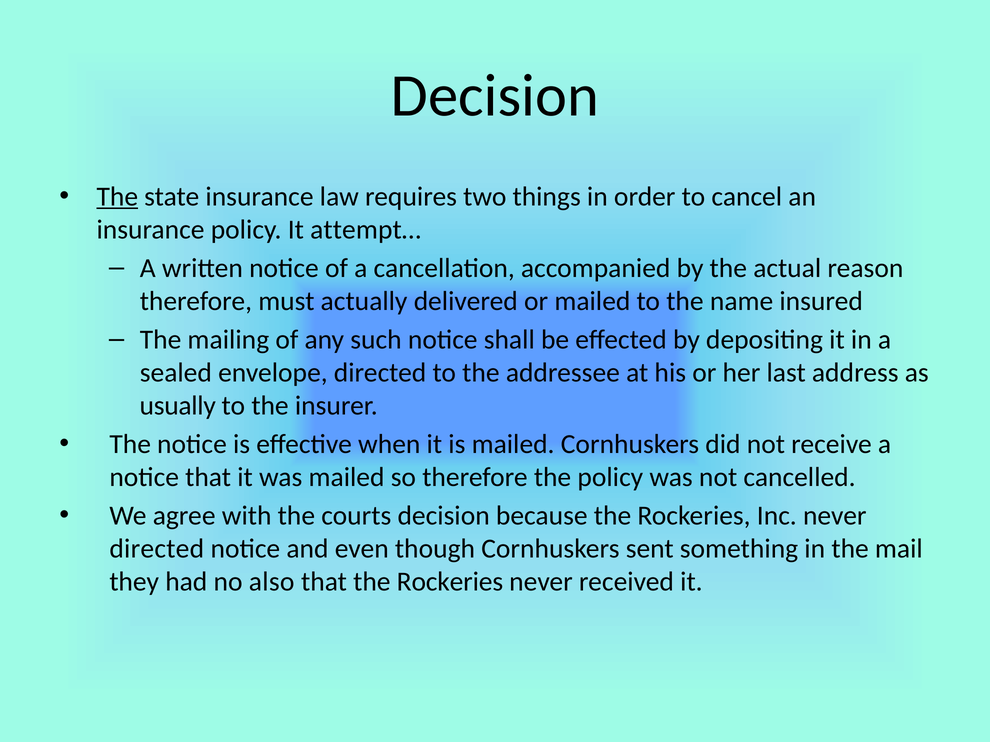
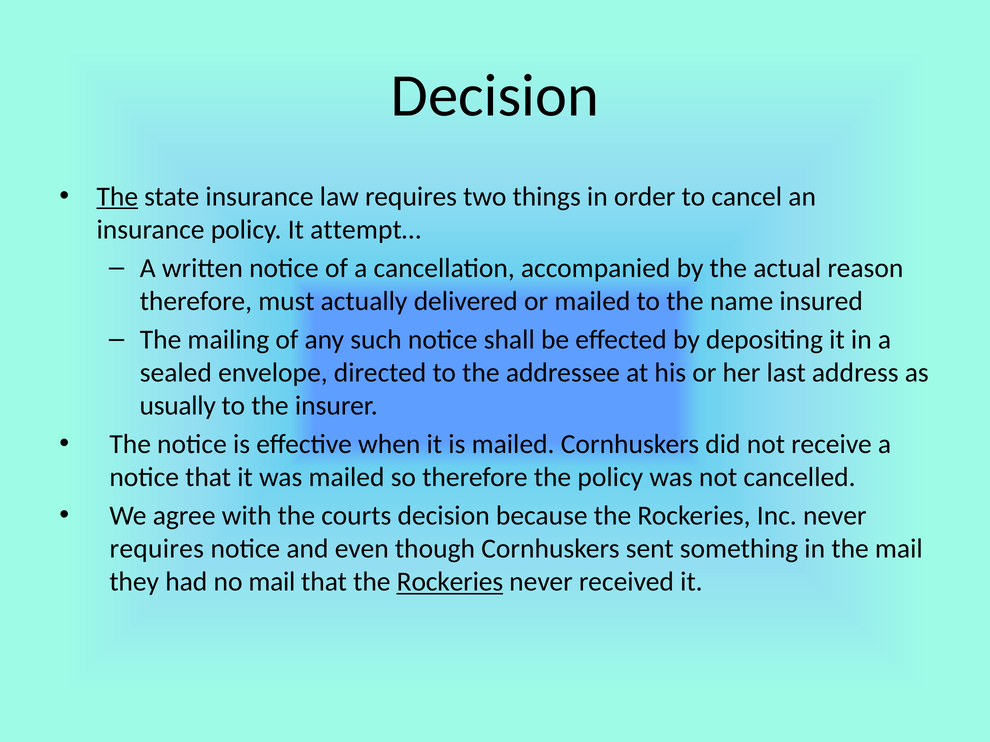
directed: directed -> requires (157, 549)
no also: also -> mail (272, 582)
Rockeries underline: none -> present (450, 582)
